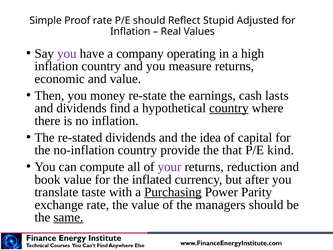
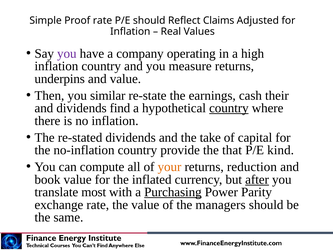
Stupid: Stupid -> Claims (219, 20)
economic: economic -> underpins (60, 79)
money: money -> similar (108, 95)
lasts: lasts -> their (277, 95)
idea: idea -> take (210, 137)
your colour: purple -> orange (170, 167)
after underline: none -> present (257, 179)
taste: taste -> most (94, 192)
same underline: present -> none (68, 217)
